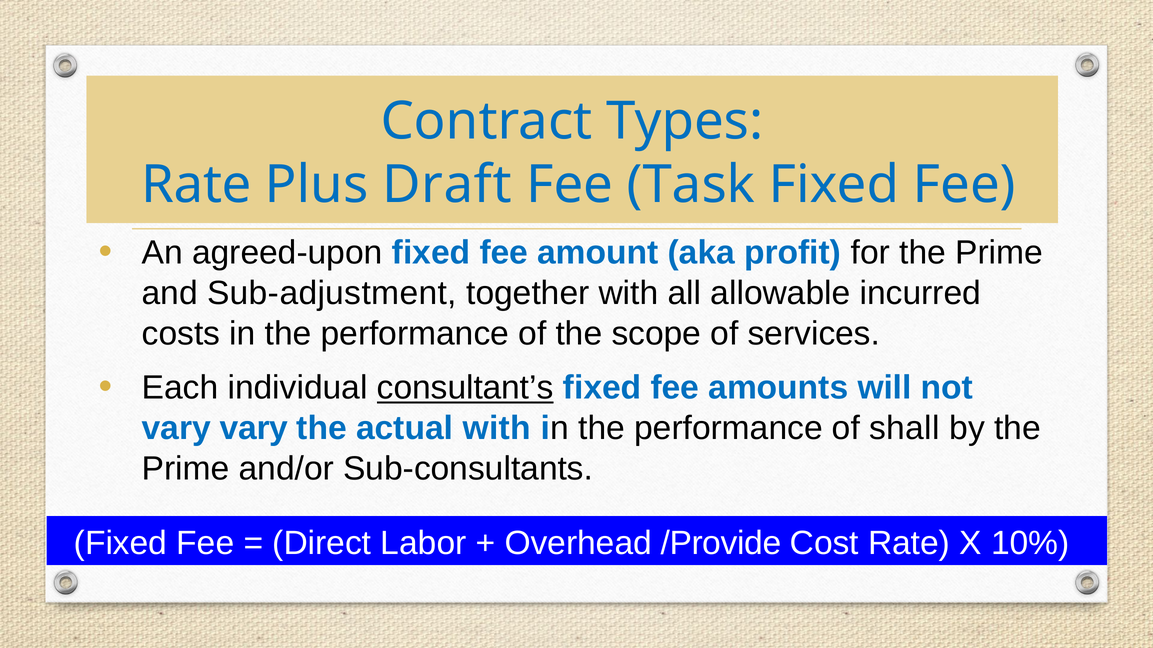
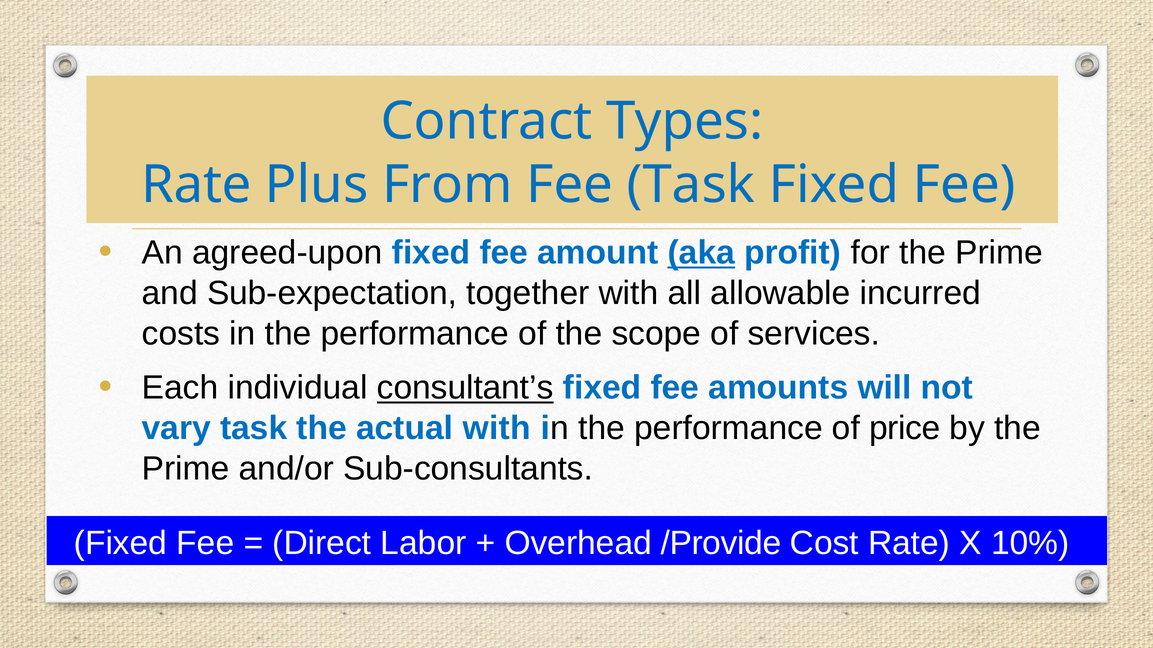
Draft: Draft -> From (447, 185)
aka underline: none -> present (701, 253)
Sub-adjustment: Sub-adjustment -> Sub-expectation (332, 293)
vary vary: vary -> task (254, 429)
shall: shall -> price (905, 429)
